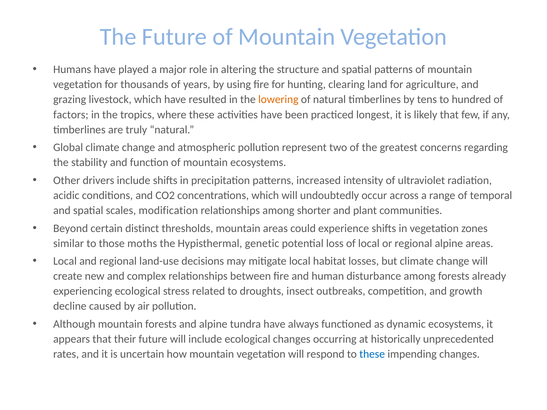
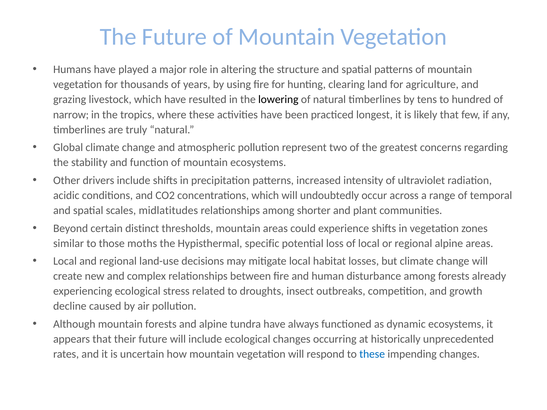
lowering colour: orange -> black (278, 100)
factors: factors -> narrow (71, 115)
modification: modification -> midlatitudes (168, 211)
genetic: genetic -> specific (262, 243)
